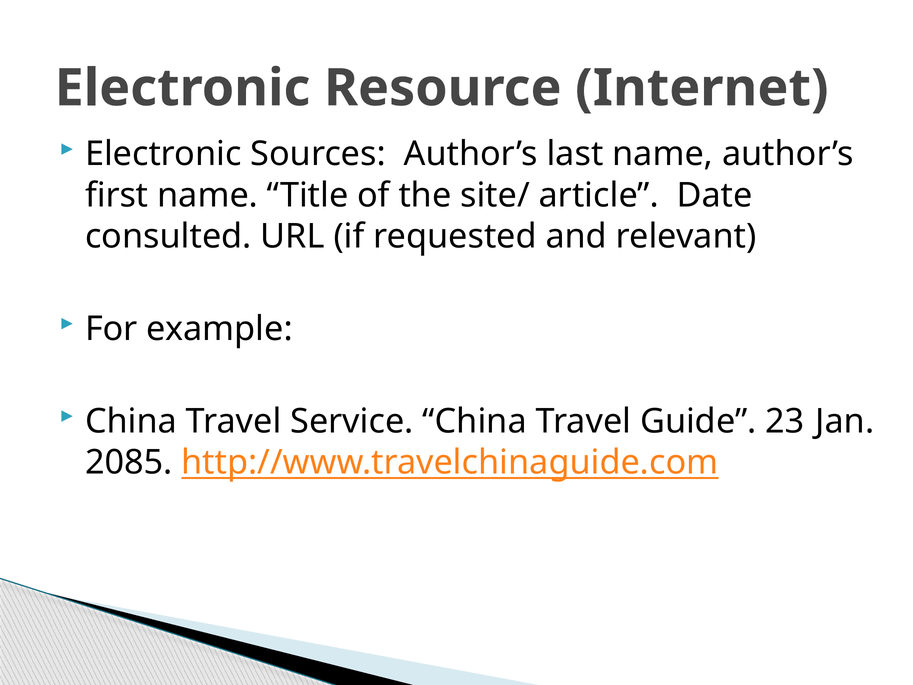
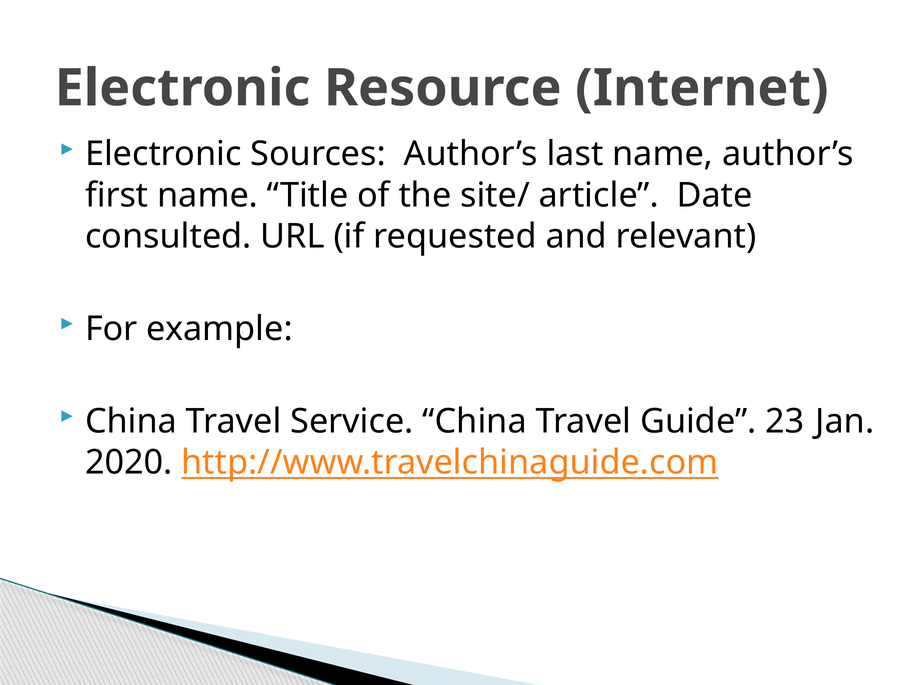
2085: 2085 -> 2020 (129, 462)
